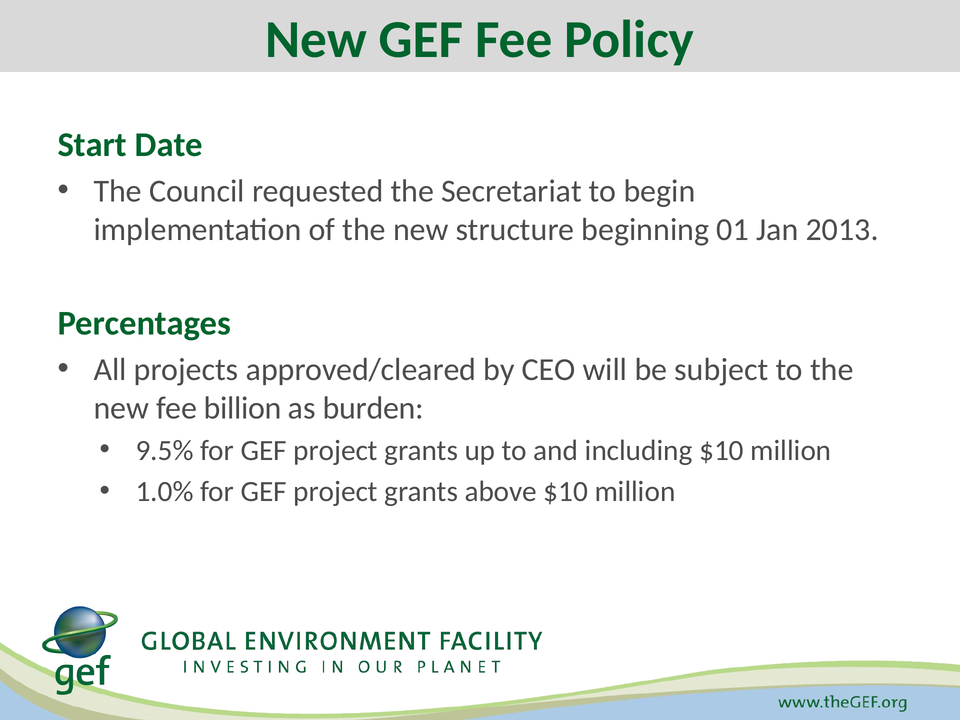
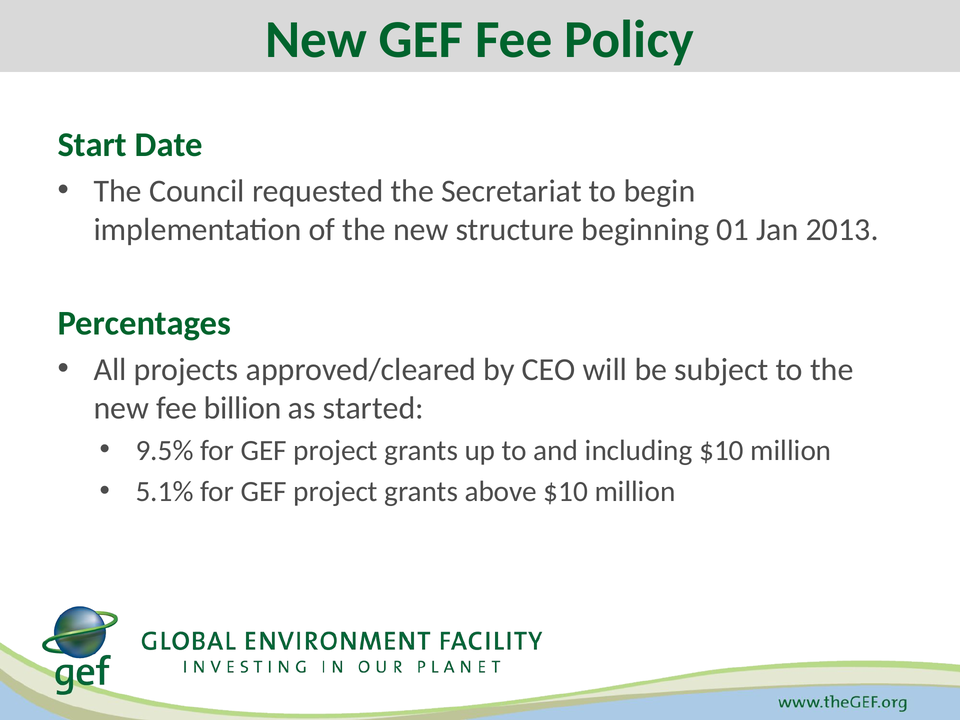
burden: burden -> started (373, 408)
1.0%: 1.0% -> 5.1% (165, 491)
